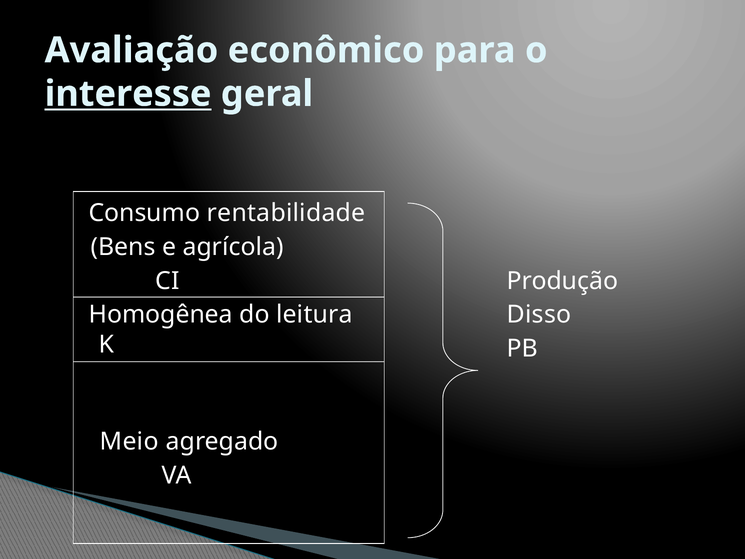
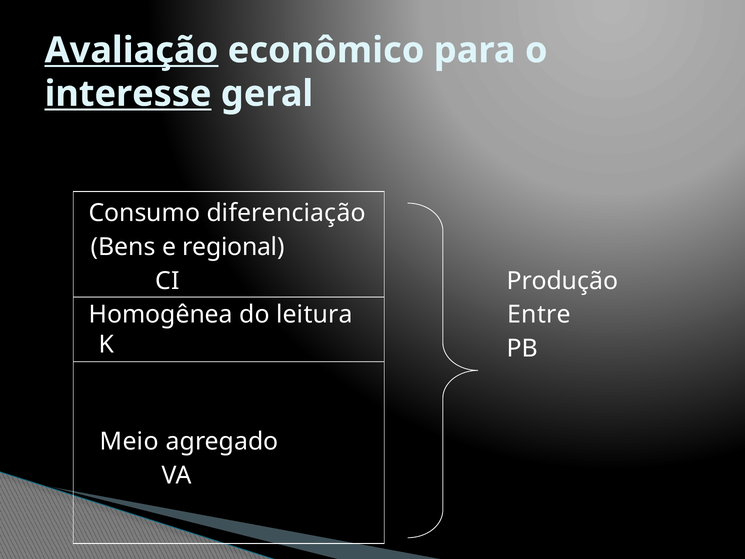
Avaliação underline: none -> present (131, 50)
rentabilidade: rentabilidade -> diferenciação (286, 213)
agrícola: agrícola -> regional (233, 247)
Disso: Disso -> Entre (539, 315)
